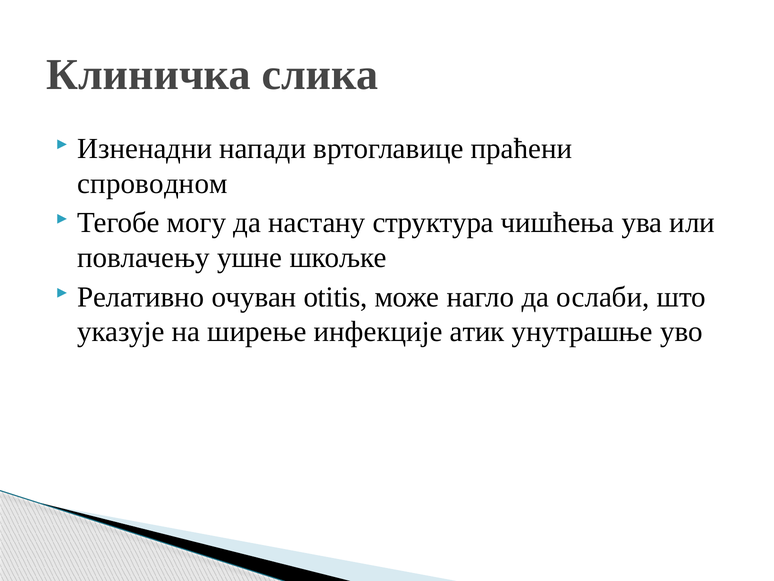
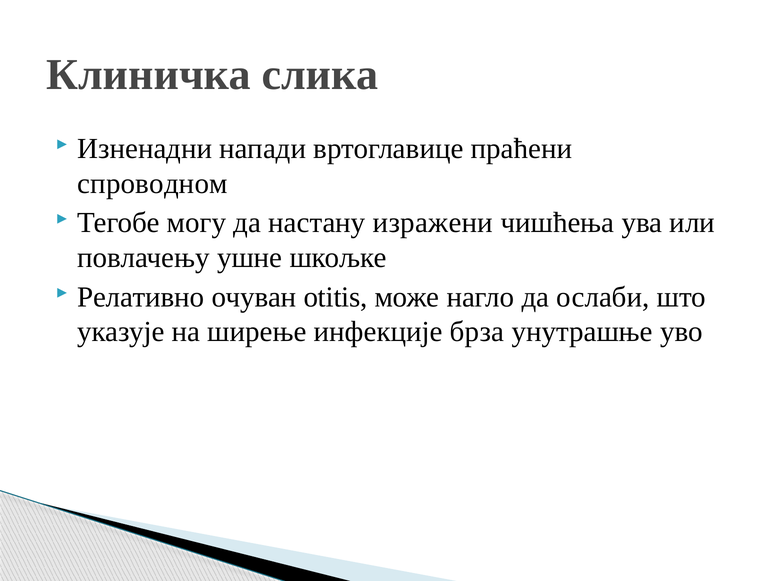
структура: структура -> изражени (433, 223)
атик: атик -> брза (477, 332)
